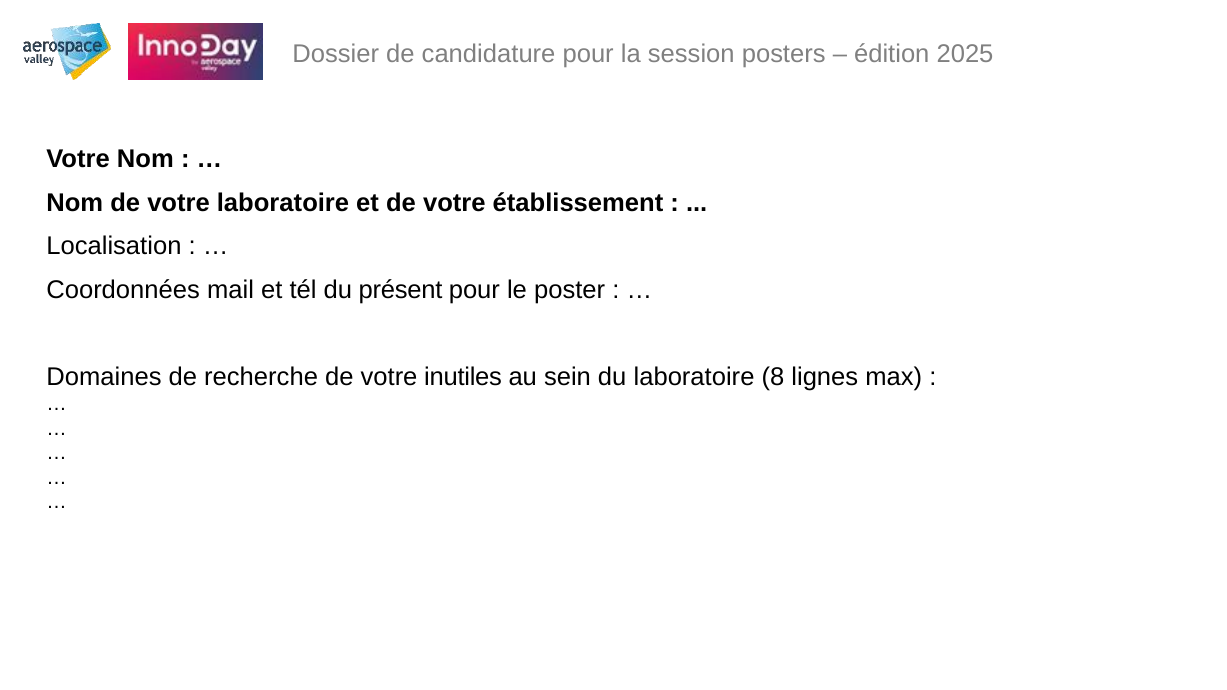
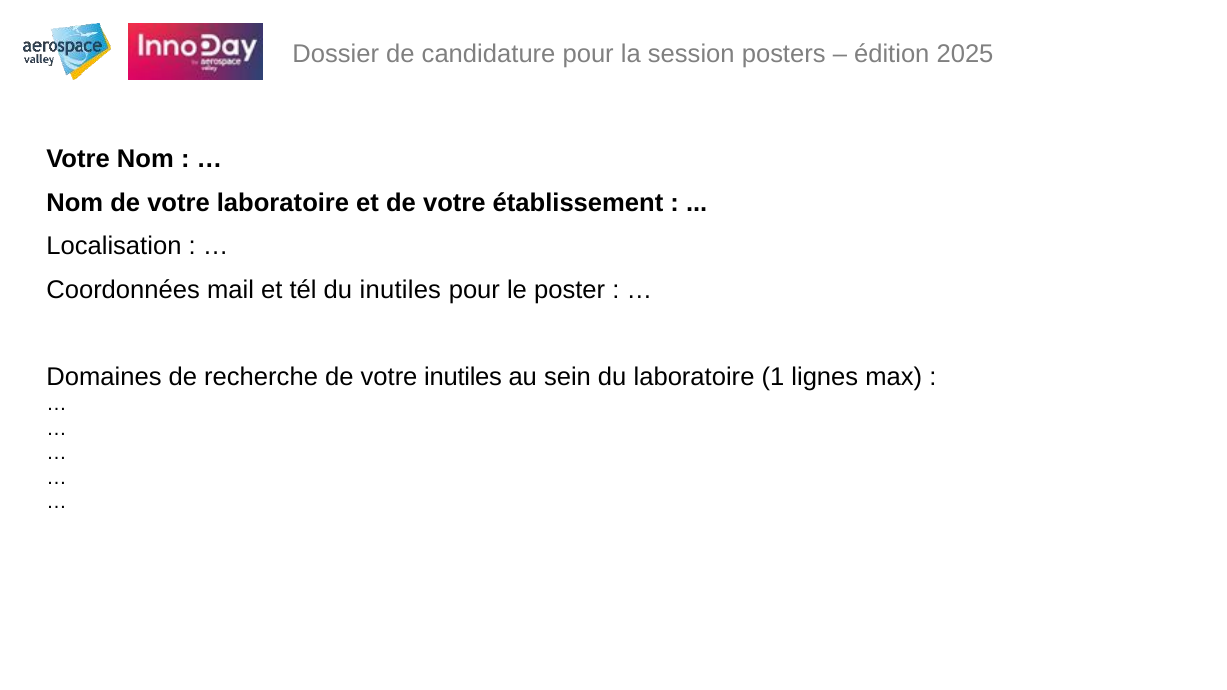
du présent: présent -> inutiles (400, 290)
8: 8 -> 1 (773, 377)
